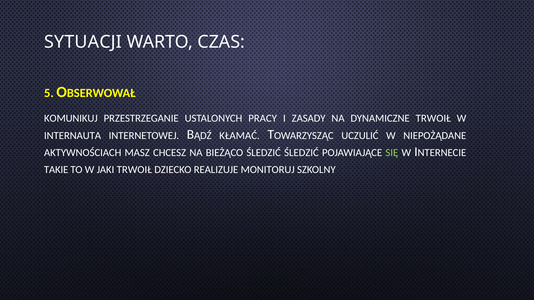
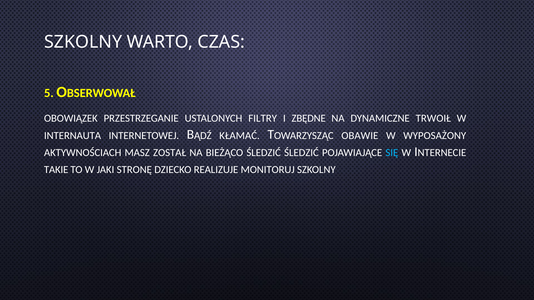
SYTUACJI: SYTUACJI -> SZKOLNY (83, 42)
KOMUNIKUJ: KOMUNIKUJ -> OBOWIĄZEK (71, 119)
PRACY: PRACY -> FILTRY (263, 119)
ZASADY: ZASADY -> ZBĘDNE (309, 119)
UCZULIĆ: UCZULIĆ -> OBAWIE (360, 136)
NIEPOŻĄDANE: NIEPOŻĄDANE -> WYPOSAŻONY (435, 136)
CHCESZ: CHCESZ -> ZOSTAŁ (170, 153)
SIĘ colour: light green -> light blue (392, 153)
JAKI TRWOIŁ: TRWOIŁ -> STRONĘ (134, 170)
